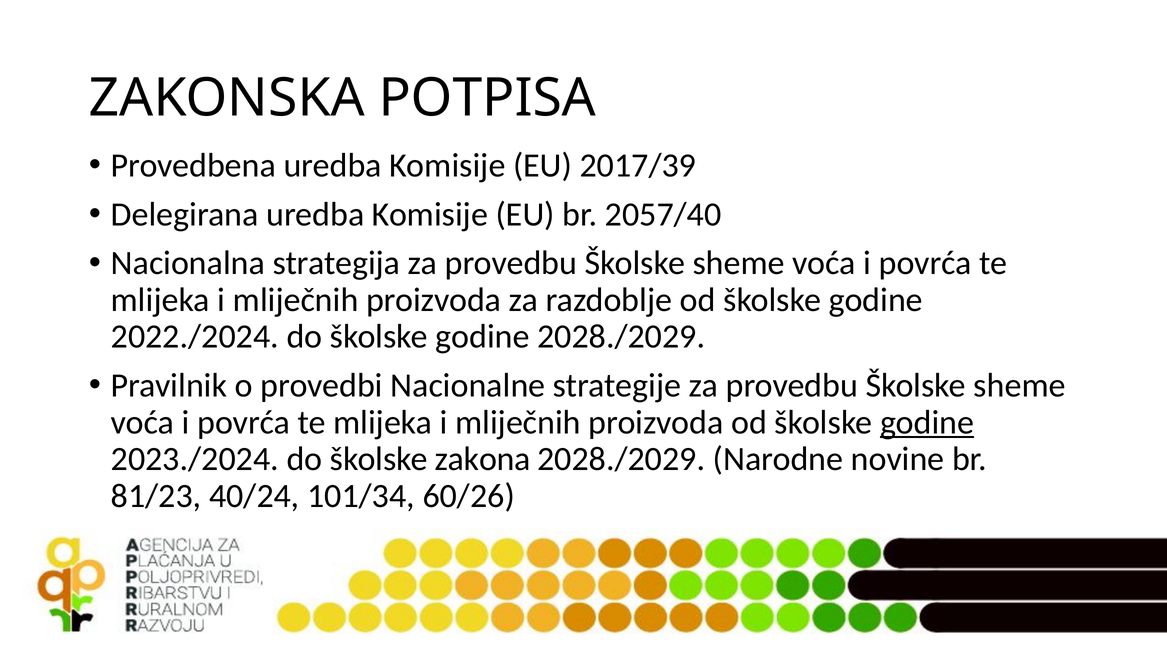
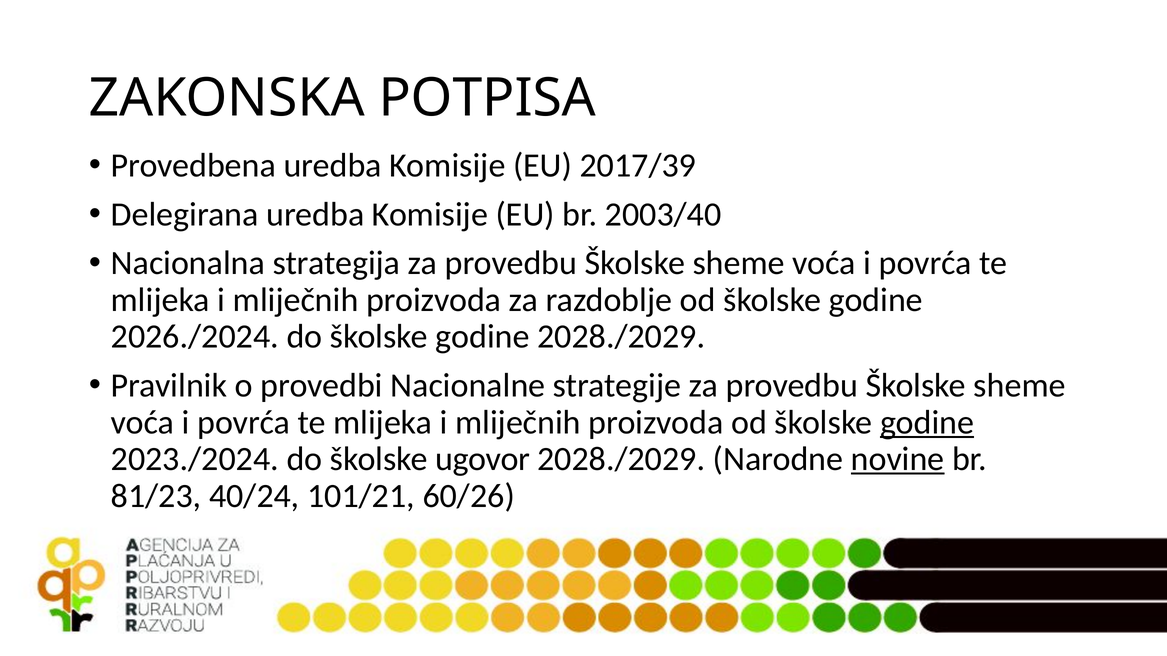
2057/40: 2057/40 -> 2003/40 (663, 214)
2022./2024: 2022./2024 -> 2026./2024 (195, 337)
zakona: zakona -> ugovor (483, 459)
novine underline: none -> present (898, 459)
101/34: 101/34 -> 101/21 (361, 496)
